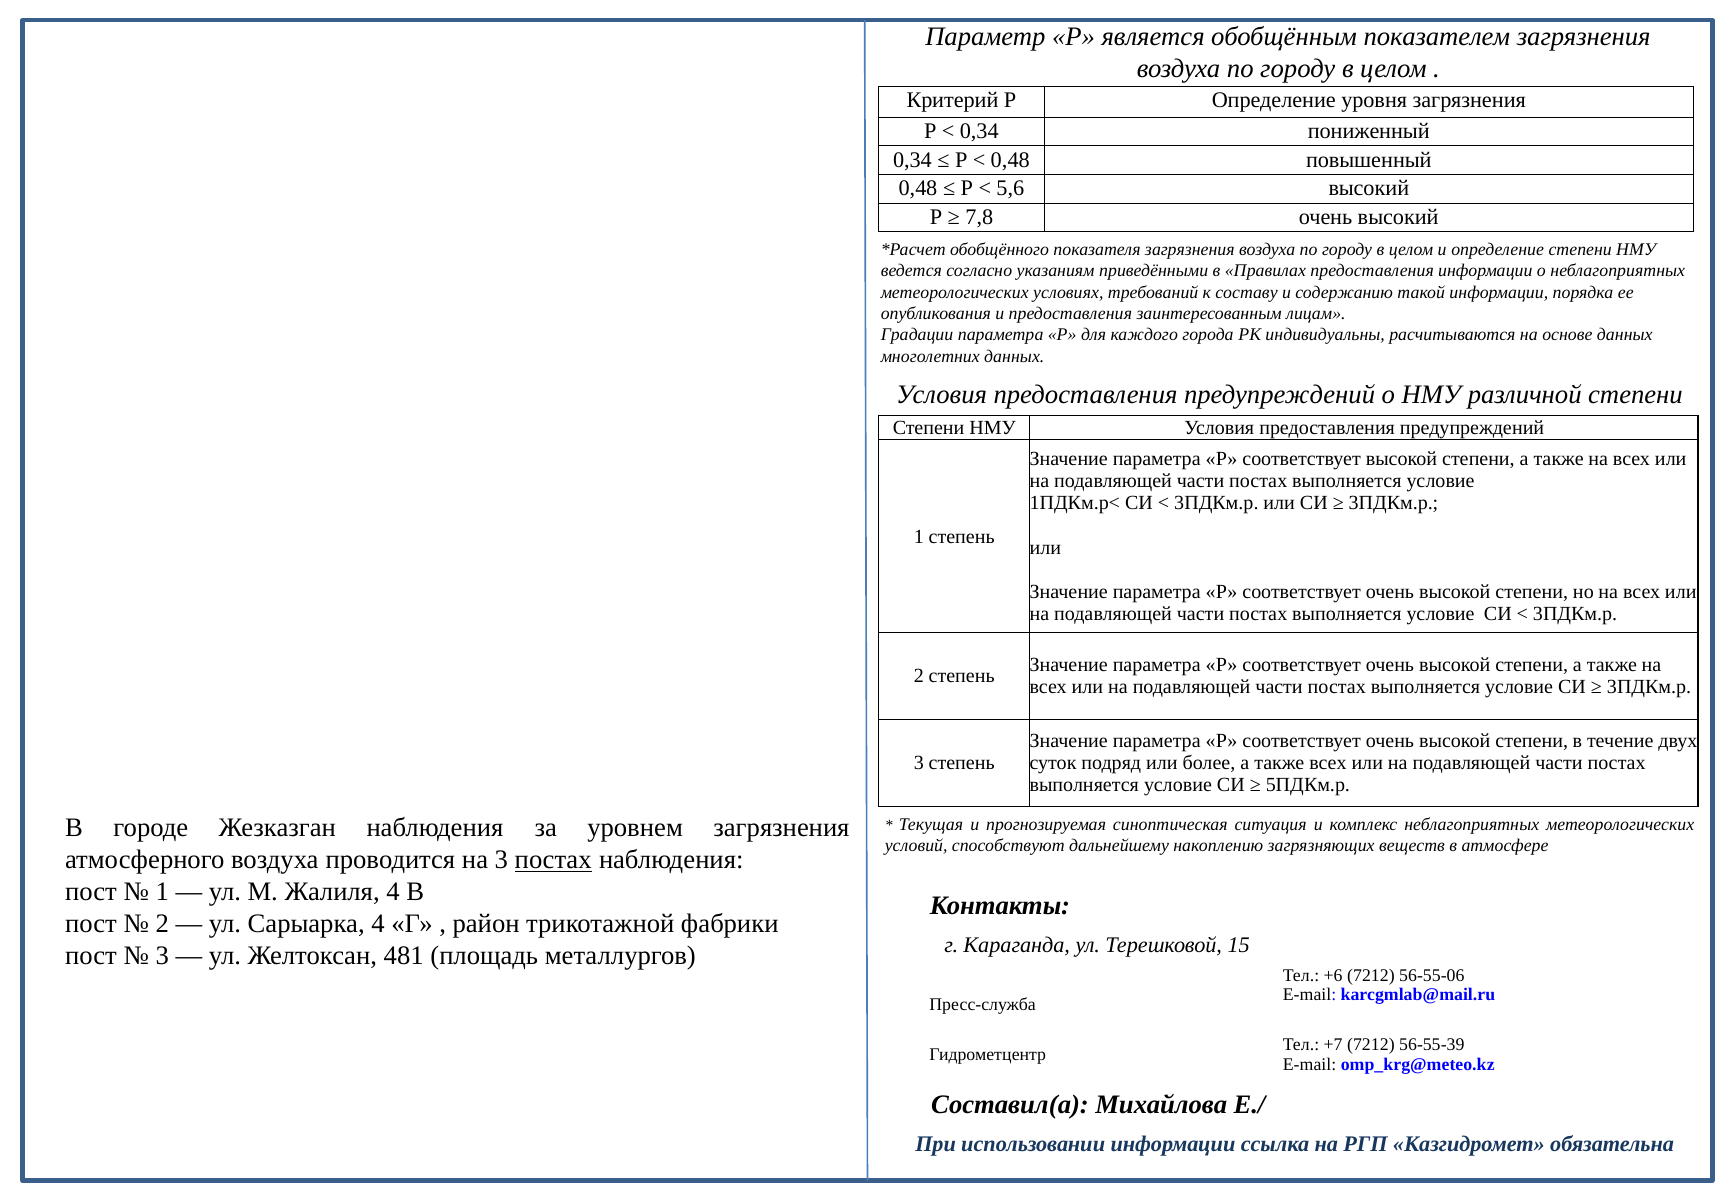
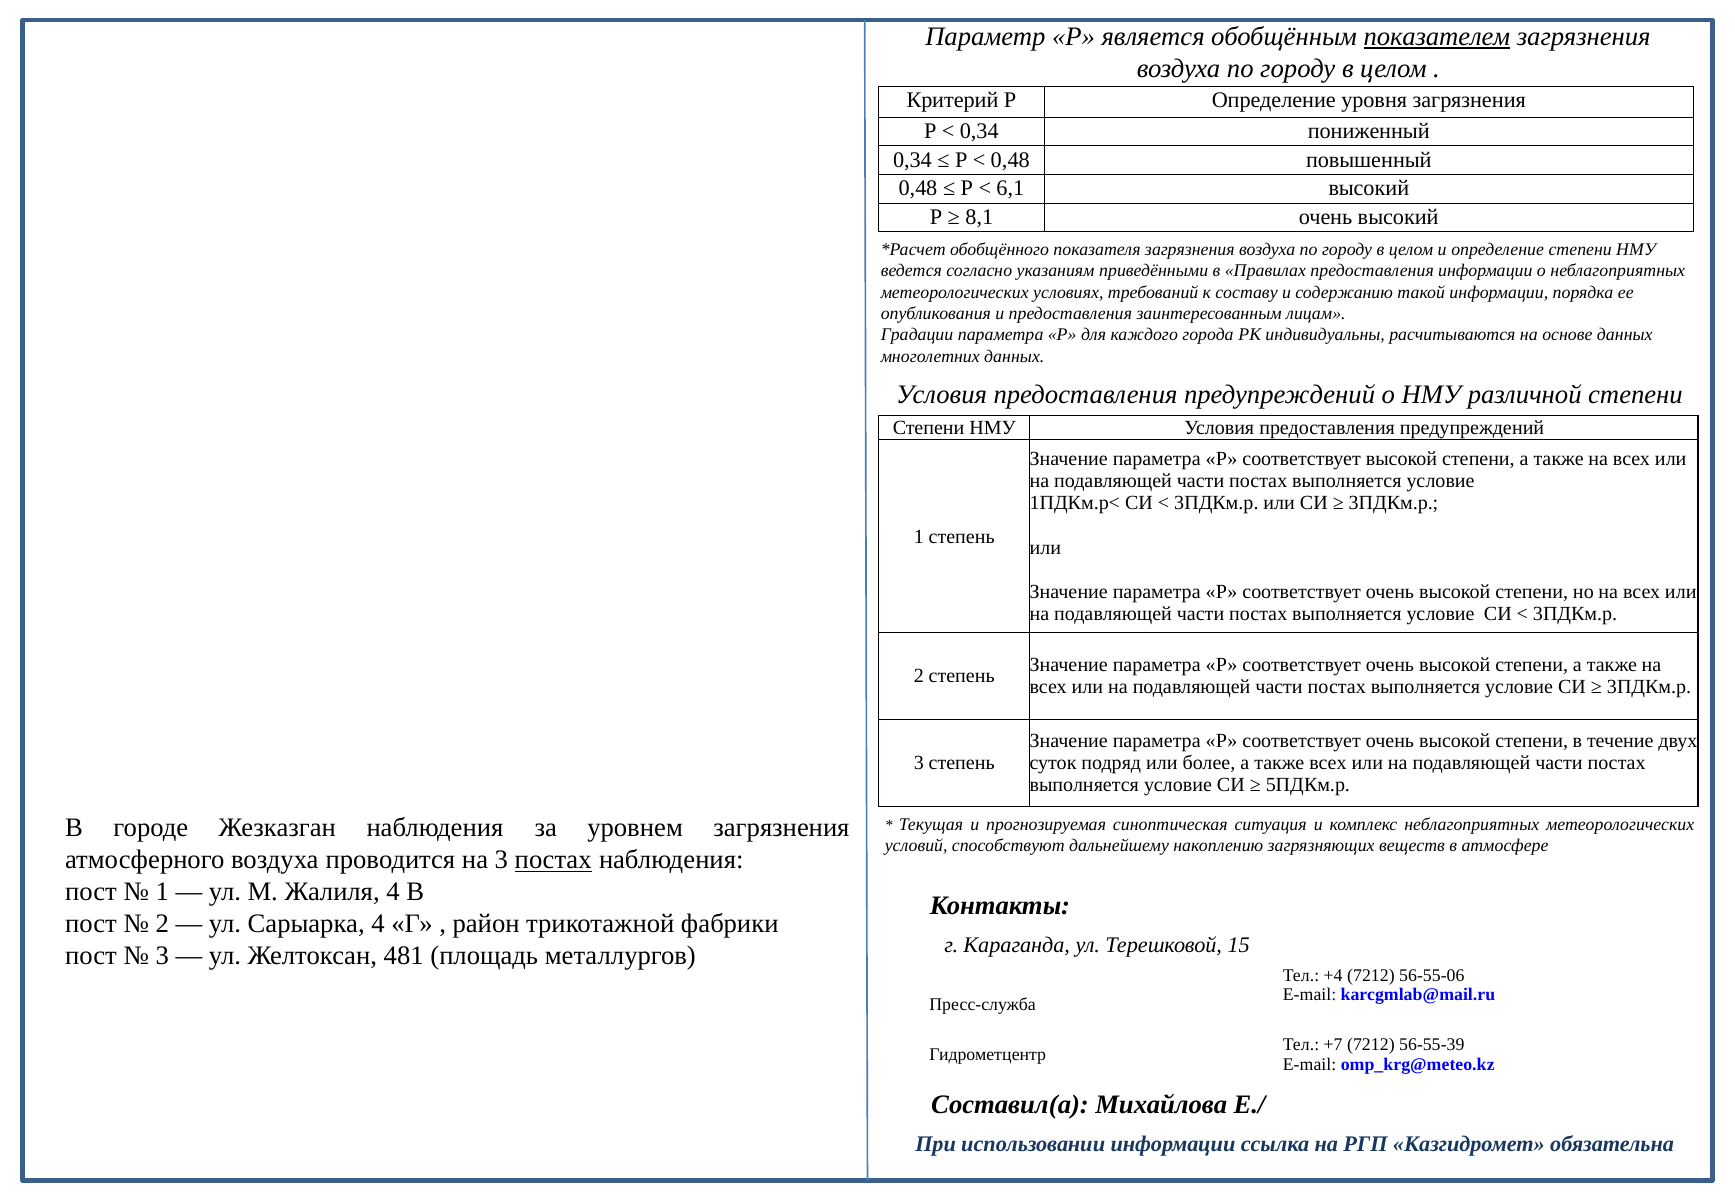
показателем underline: none -> present (1437, 36)
5,6: 5,6 -> 6,1 (1010, 188)
7,8: 7,8 -> 8,1 (979, 217)
+6: +6 -> +4 (1333, 975)
